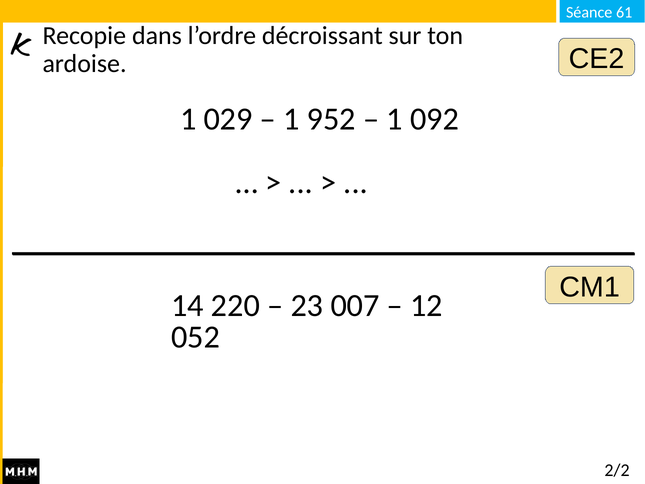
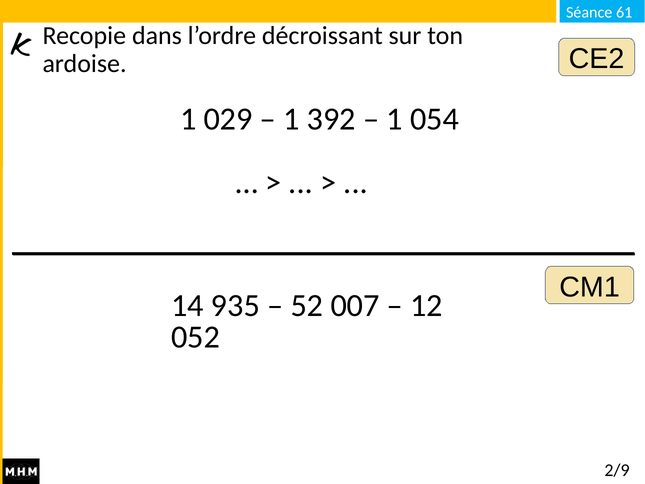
952: 952 -> 392 (331, 119)
092: 092 -> 054 (435, 119)
220: 220 -> 935 (235, 306)
23: 23 -> 52 (307, 306)
2/2: 2/2 -> 2/9 (617, 470)
